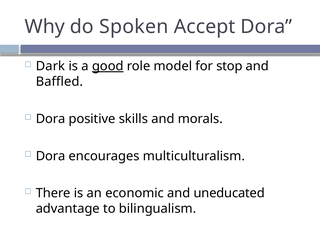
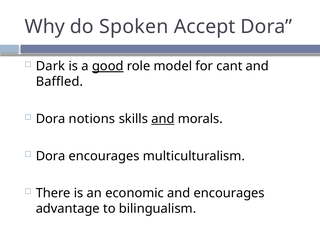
stop: stop -> cant (229, 66)
positive: positive -> notions (92, 119)
and underline: none -> present (163, 119)
and uneducated: uneducated -> encourages (229, 193)
